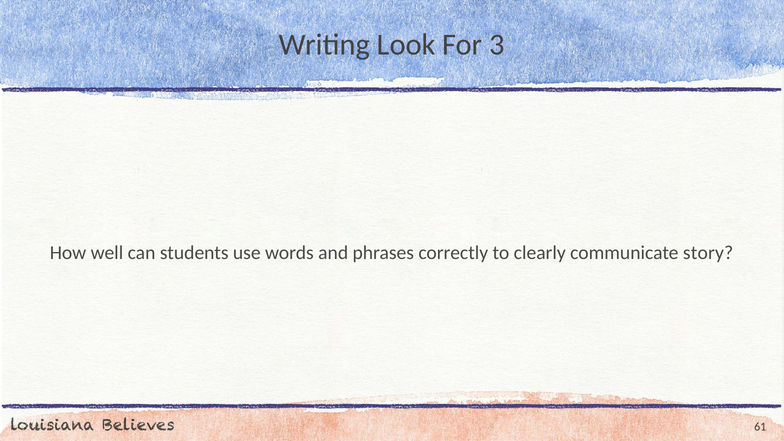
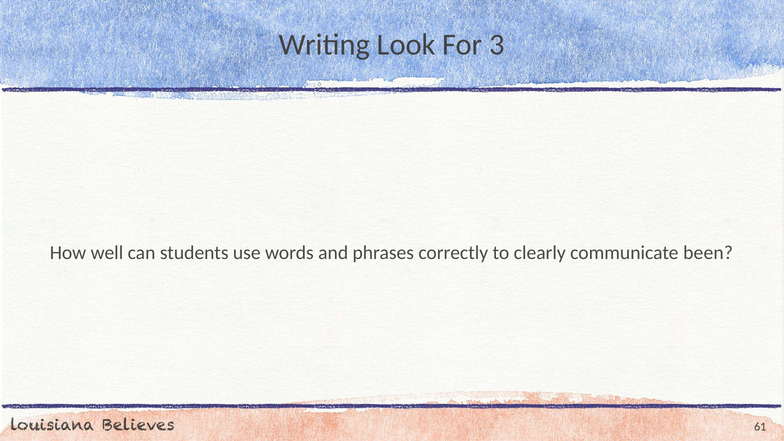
story: story -> been (708, 253)
